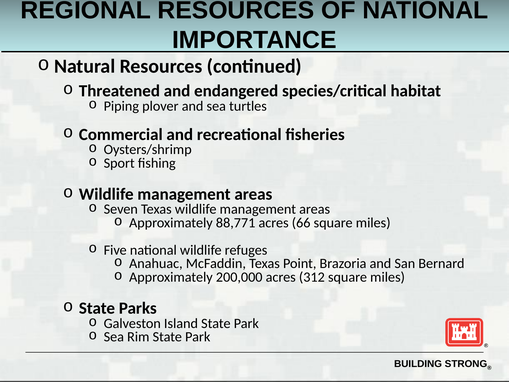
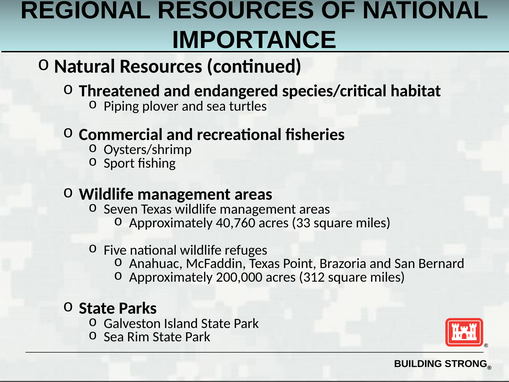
88,771: 88,771 -> 40,760 (236, 223)
66: 66 -> 33 (301, 223)
